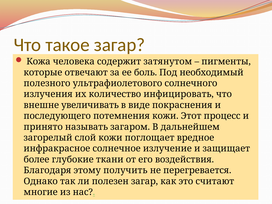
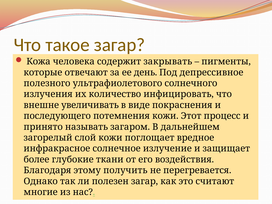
затянутом: затянутом -> закрывать (168, 62)
боль: боль -> день (145, 72)
необходимый: необходимый -> депрессивное (211, 72)
